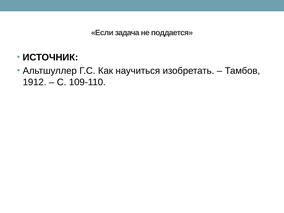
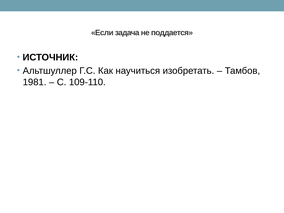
1912: 1912 -> 1981 (35, 82)
